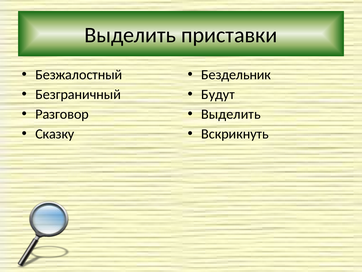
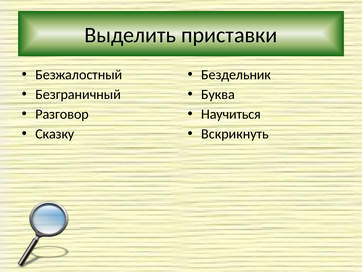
Будут: Будут -> Буква (218, 94)
Выделить: Выделить -> Научиться (231, 114)
